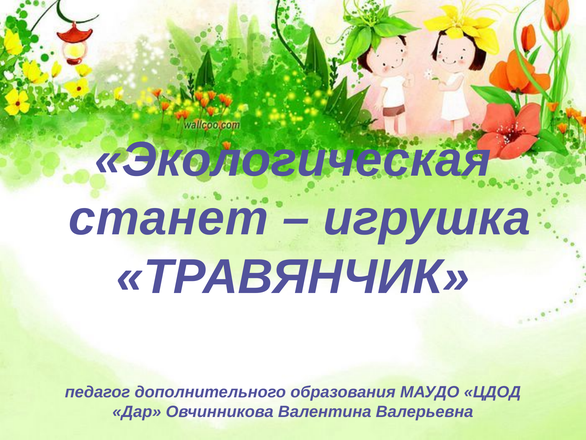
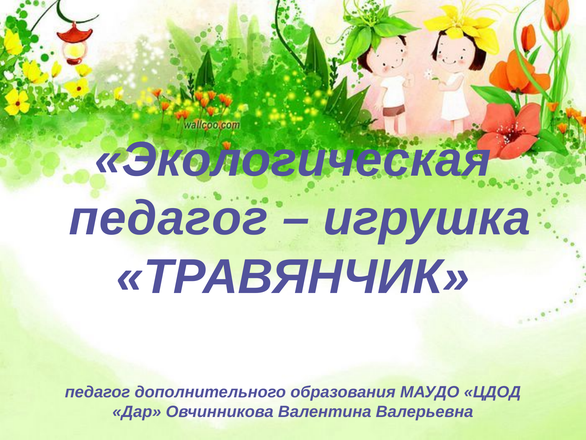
станет: станет -> педагог (169, 218)
